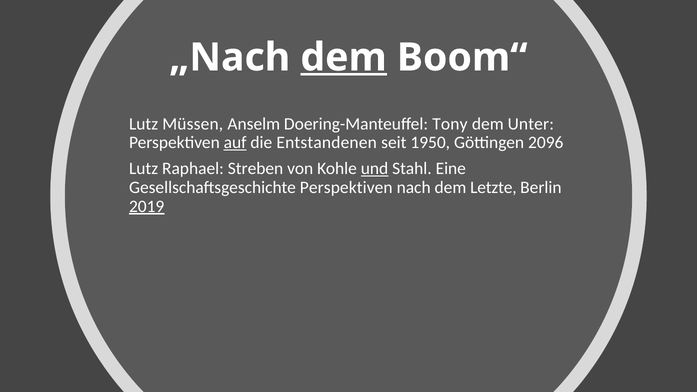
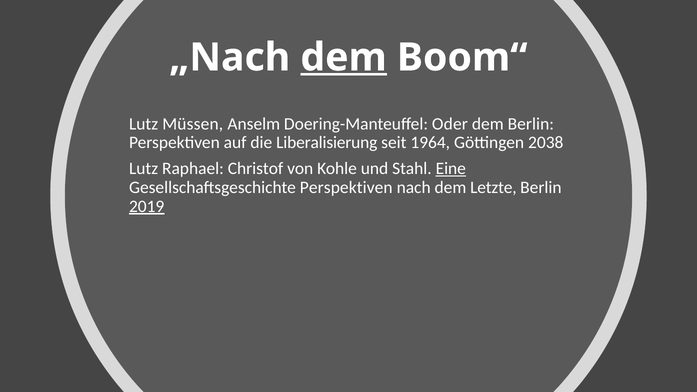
Tony: Tony -> Oder (450, 124)
dem Unter: Unter -> Berlin (531, 124)
auf underline: present -> none (235, 143)
Entstandenen: Entstandenen -> Liberalisierung (327, 143)
1950: 1950 -> 1964 (430, 143)
2096: 2096 -> 2038 (546, 143)
Streben: Streben -> Christof (256, 169)
und underline: present -> none (375, 169)
Eine underline: none -> present (451, 169)
